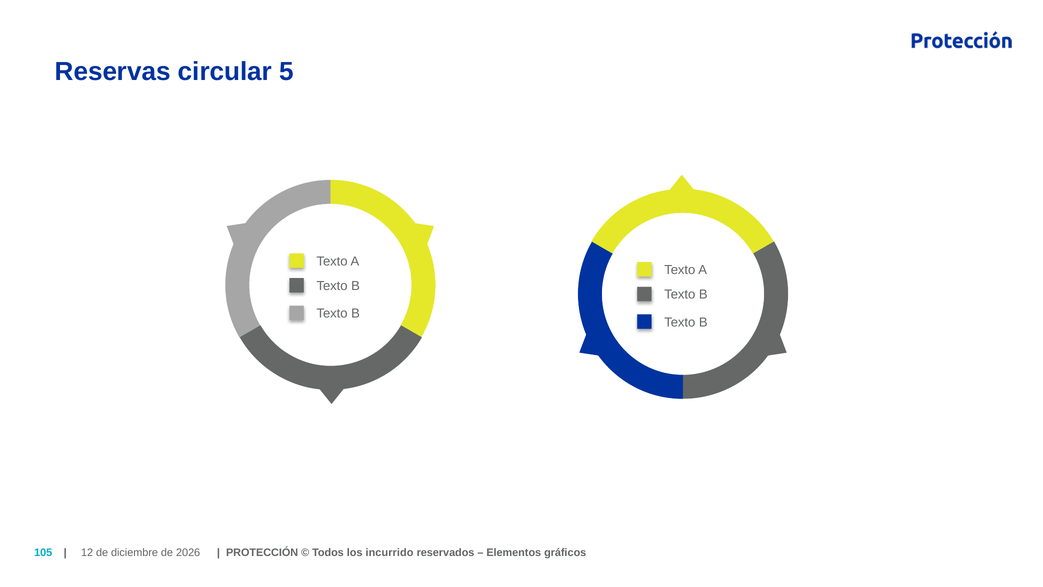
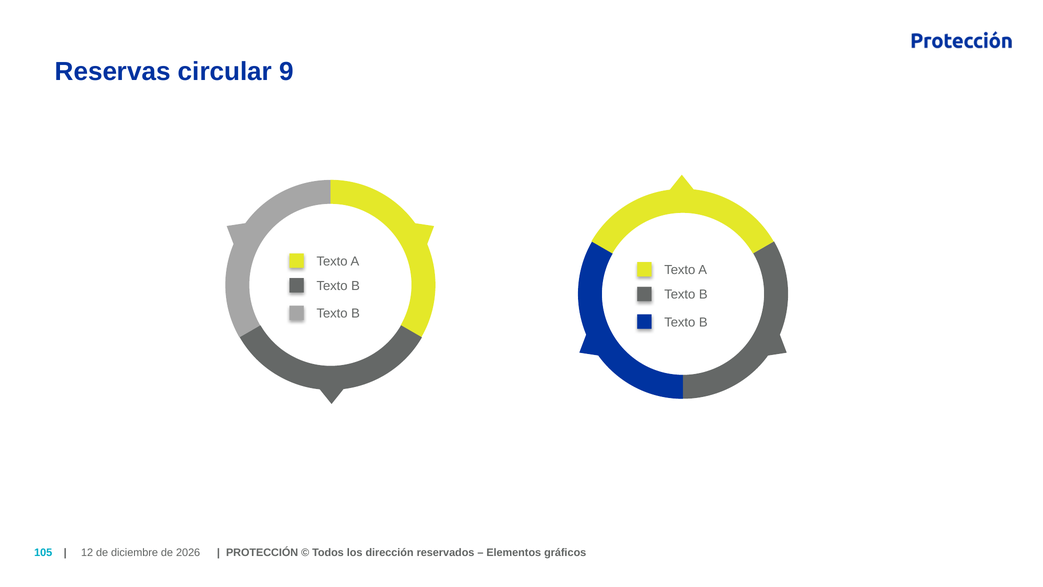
5: 5 -> 9 (287, 71)
incurrido: incurrido -> dirección (390, 552)
